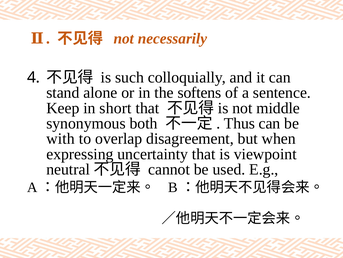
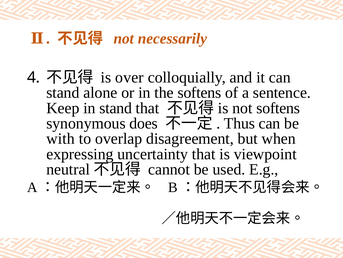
such: such -> over (129, 77)
in short: short -> stand (116, 108)
not middle: middle -> softens (278, 108)
both: both -> does (144, 123)
